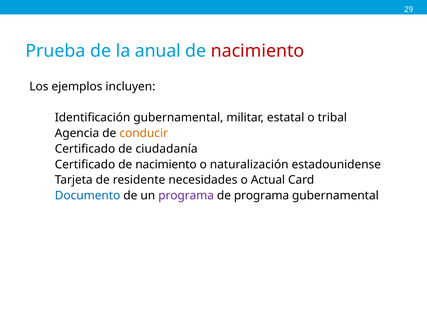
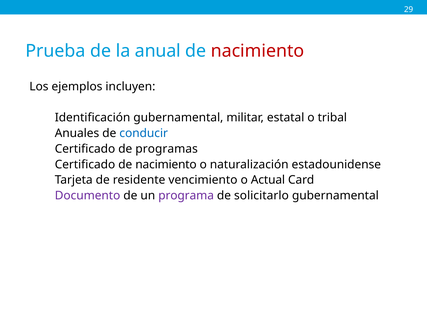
Agencia: Agencia -> Anuales (77, 133)
conducir colour: orange -> blue (144, 133)
ciudadanía: ciudadanía -> programas (167, 149)
necesidades: necesidades -> vencimiento (203, 180)
Documento colour: blue -> purple (88, 196)
de programa: programa -> solicitarlo (261, 196)
